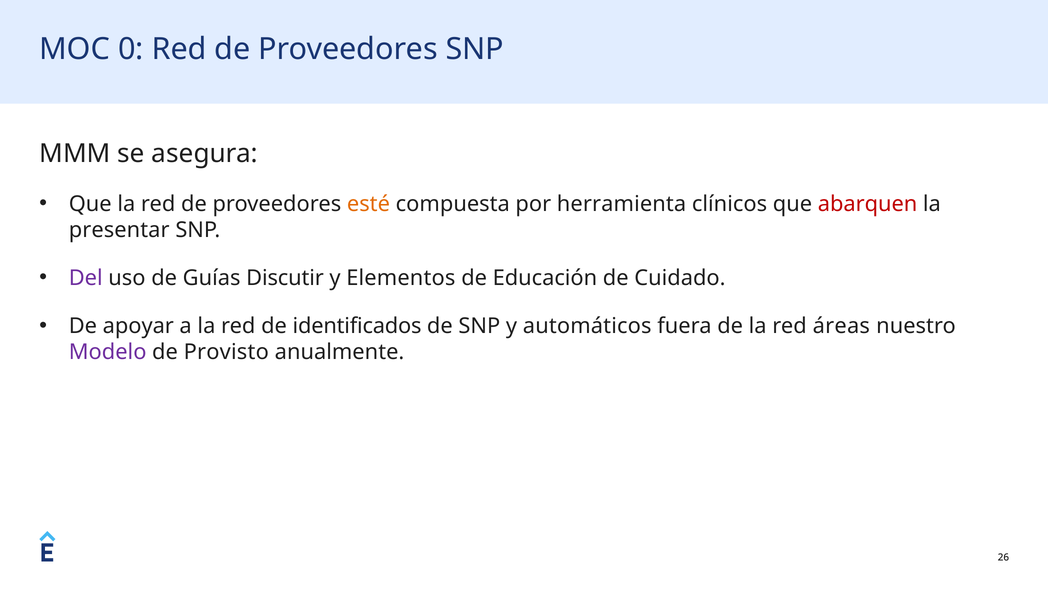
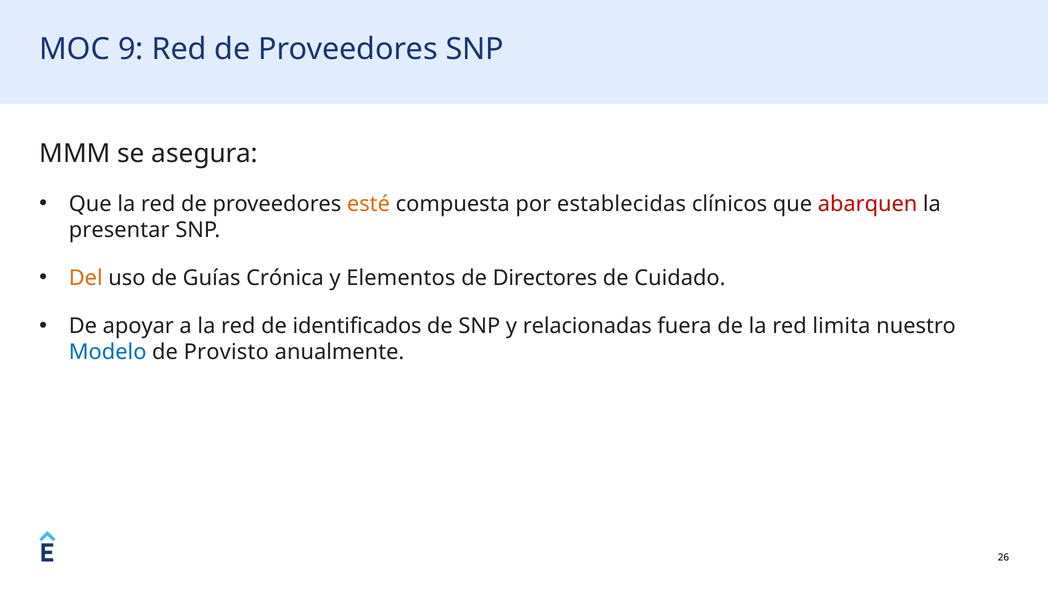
0: 0 -> 9 (131, 49)
herramienta: herramienta -> establecidas (621, 204)
Del colour: purple -> orange (86, 278)
Discutir: Discutir -> Crónica (285, 278)
Educación: Educación -> Directores (545, 278)
automáticos: automáticos -> relacionadas (587, 326)
áreas: áreas -> limita (841, 326)
Modelo colour: purple -> blue (108, 353)
